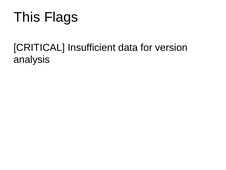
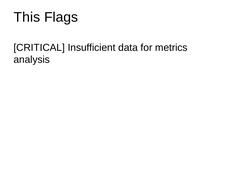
version: version -> metrics (171, 47)
